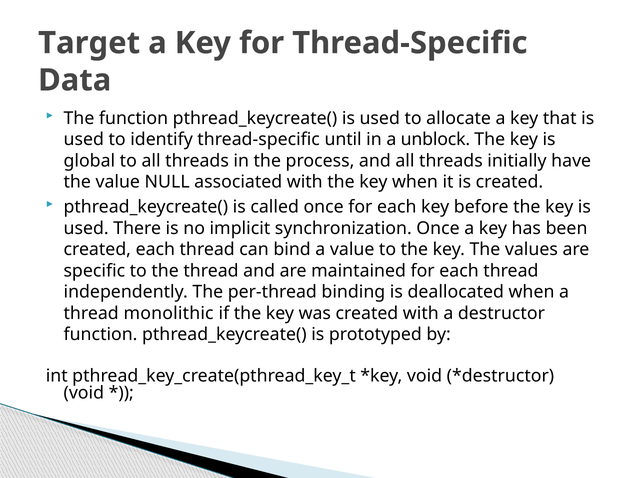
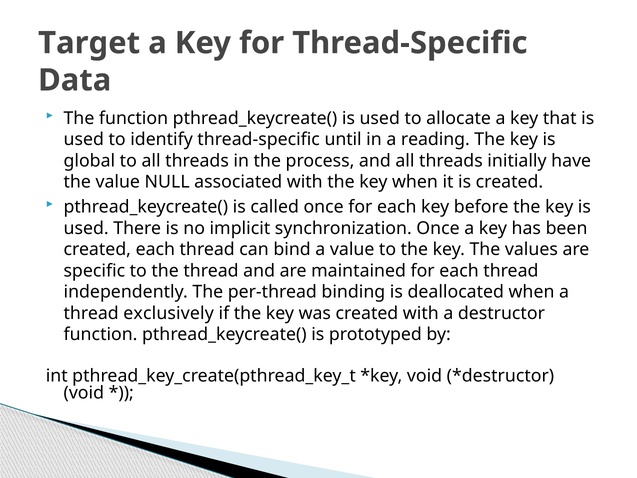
unblock: unblock -> reading (435, 139)
monolithic: monolithic -> exclusively (169, 313)
